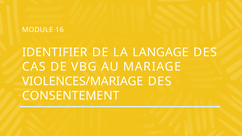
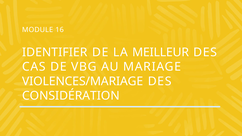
LANGAGE: LANGAGE -> MEILLEUR (161, 52)
CONSENTEMENT: CONSENTEMENT -> CONSIDÉRATION (71, 96)
